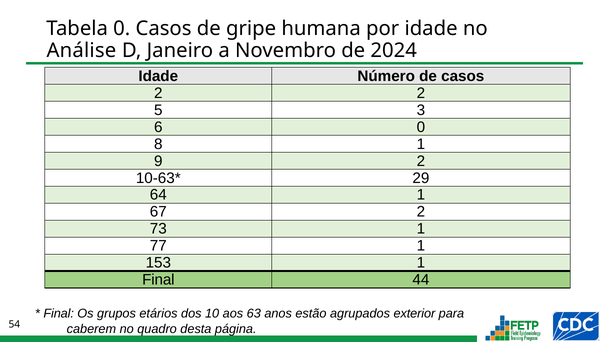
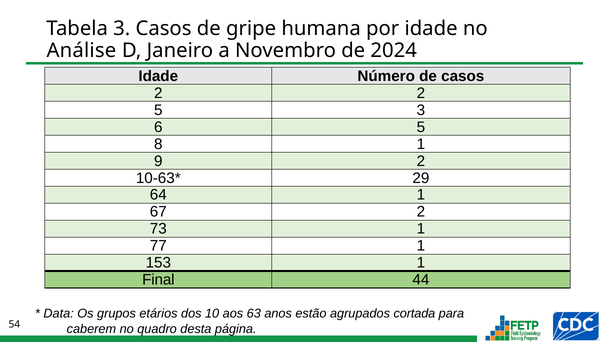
Tabela 0: 0 -> 3 (122, 29)
6 0: 0 -> 5 (421, 127)
Final: Final -> Data (59, 314)
exterior: exterior -> cortada (414, 314)
